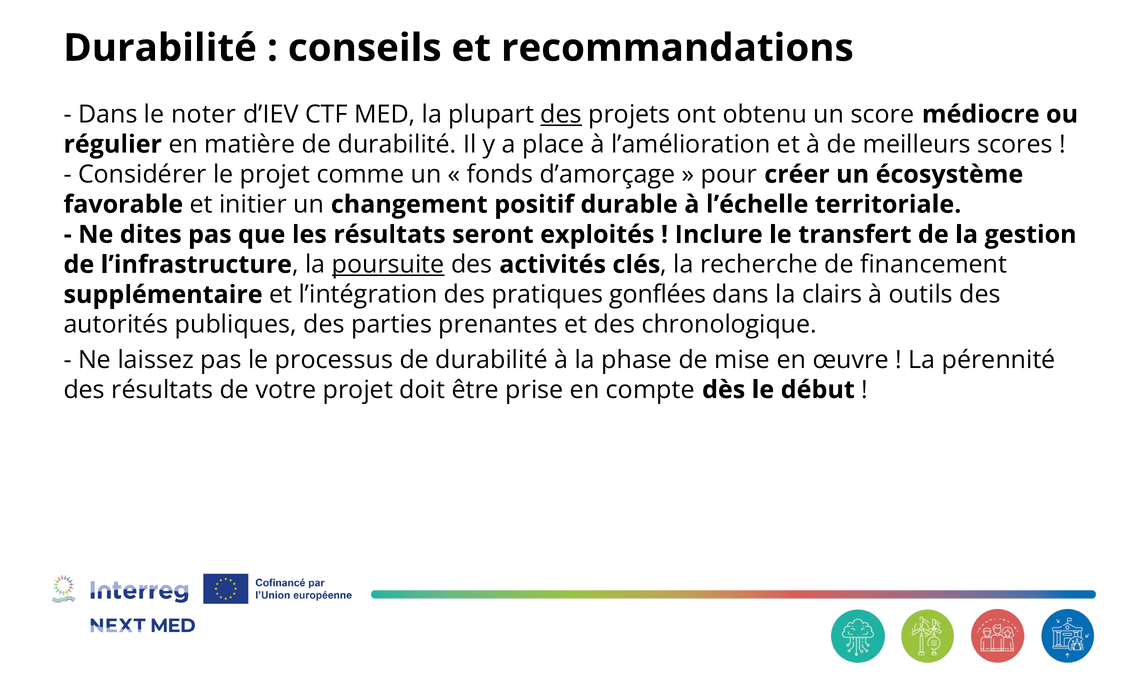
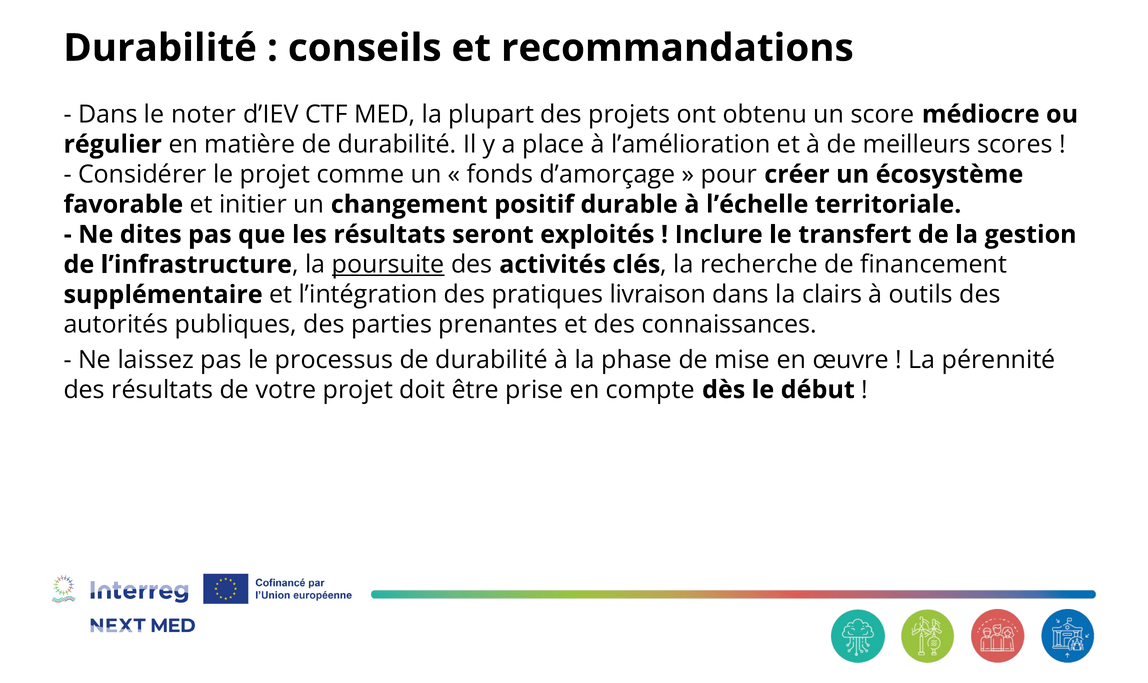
des underline: present -> none (561, 114)
gonflées: gonflées -> livraison (658, 295)
chronologique: chronologique -> connaissances (729, 325)
